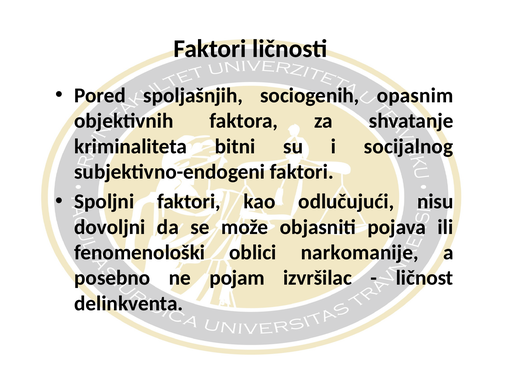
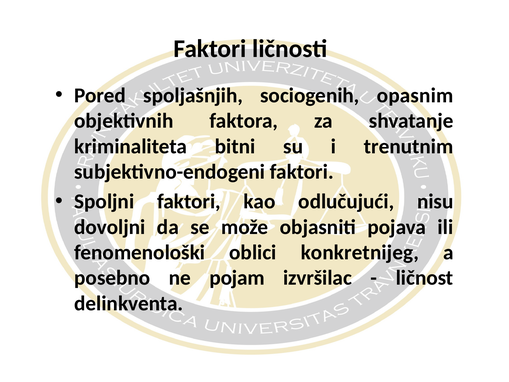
socijalnog: socijalnog -> trenutnim (409, 146)
narkomanije: narkomanije -> konkretnijeg (360, 252)
